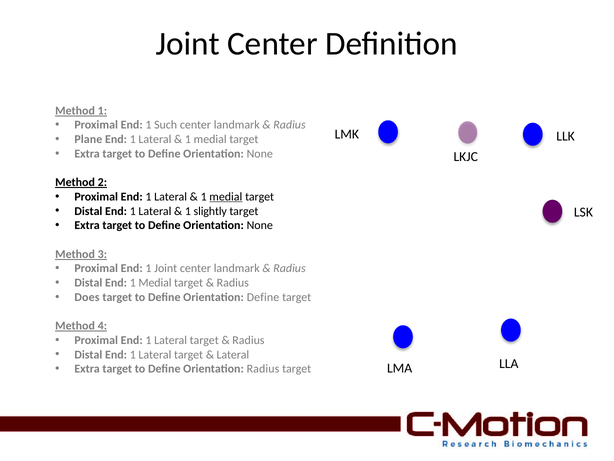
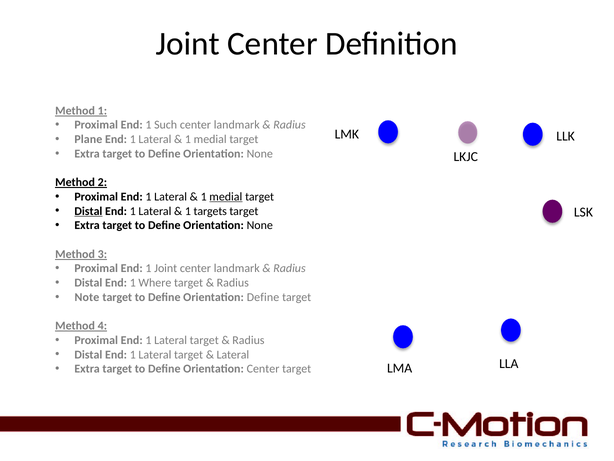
Distal underline: none -> present (88, 211)
slightly: slightly -> targets (210, 211)
End 1 Medial: Medial -> Where (155, 283)
Does: Does -> Note (87, 297)
Orientation Radius: Radius -> Center (263, 369)
